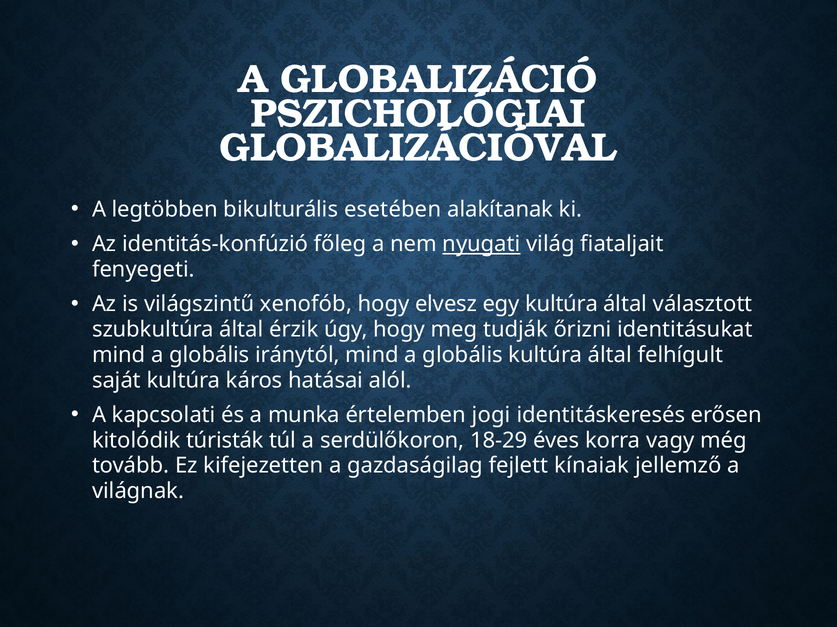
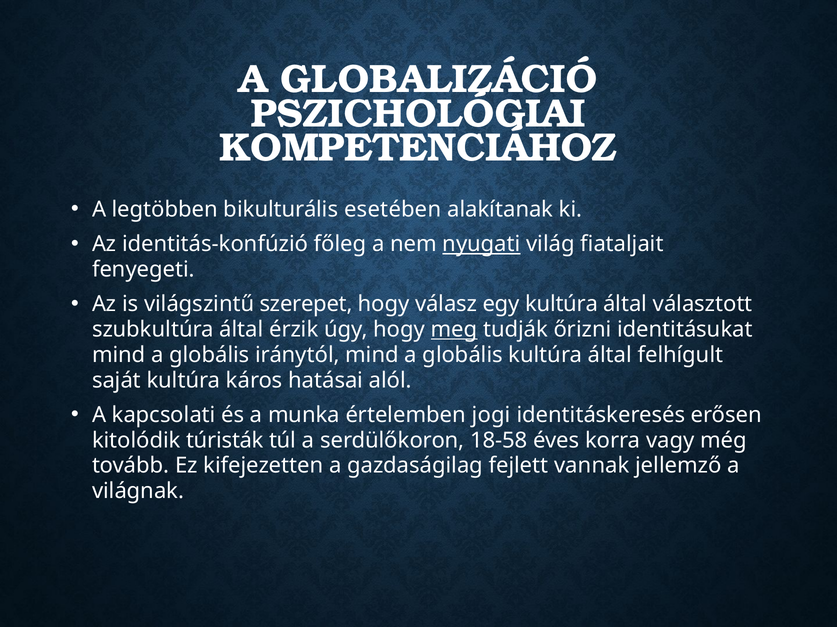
GLOBALIZÁCIÓVAL: GLOBALIZÁCIÓVAL -> KOMPETENCIÁHOZ (418, 148)
xenofób: xenofób -> szerepet (306, 305)
elvesz: elvesz -> válasz (446, 305)
meg underline: none -> present (454, 330)
18-29: 18-29 -> 18-58 (499, 441)
kínaiak: kínaiak -> vannak (592, 466)
